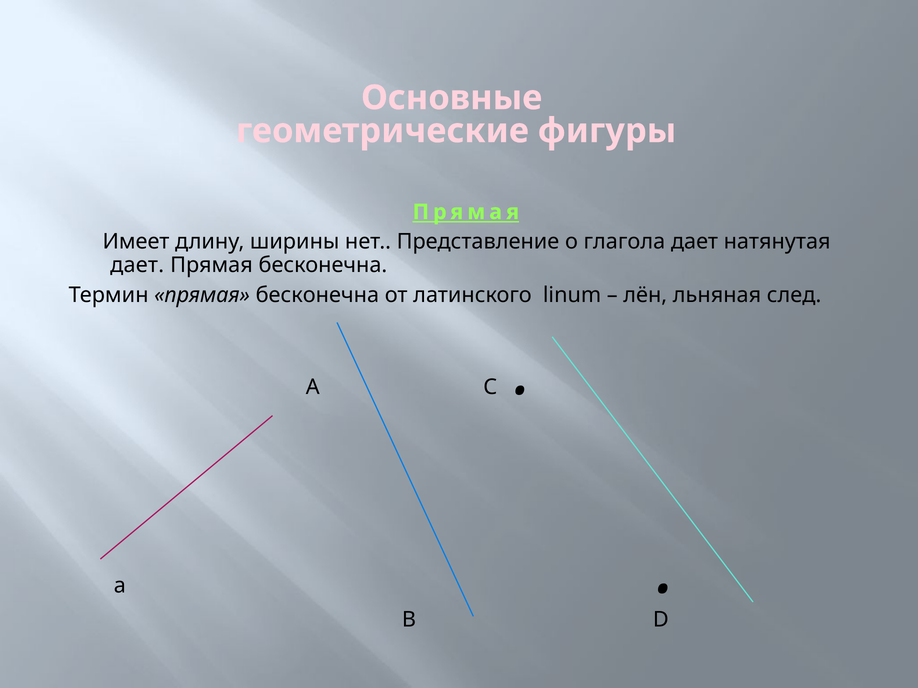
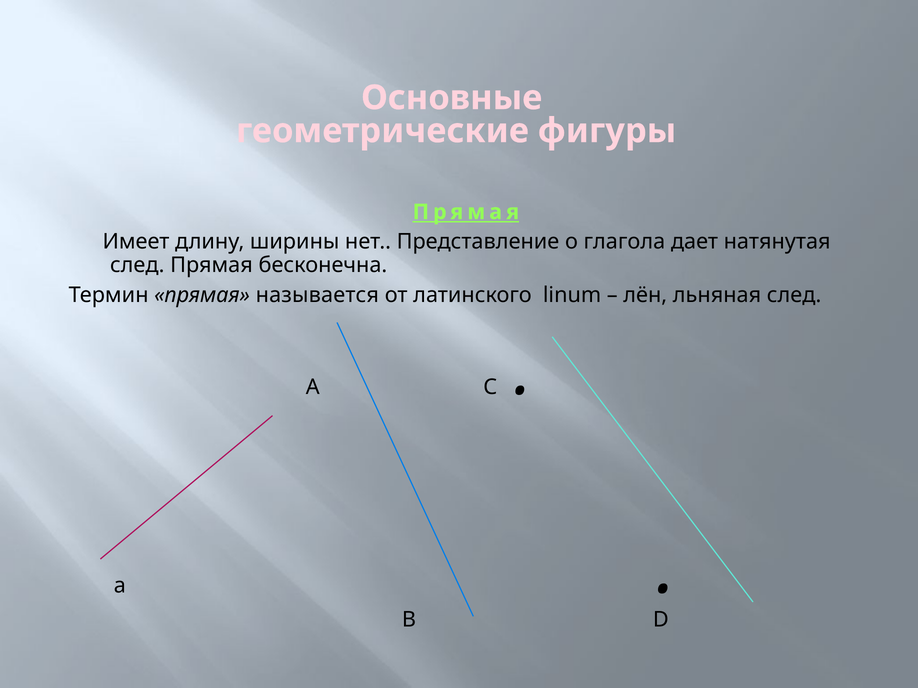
дает: дает -> след (137, 265)
Термин прямая бесконечна: бесконечна -> называется (317, 295)
